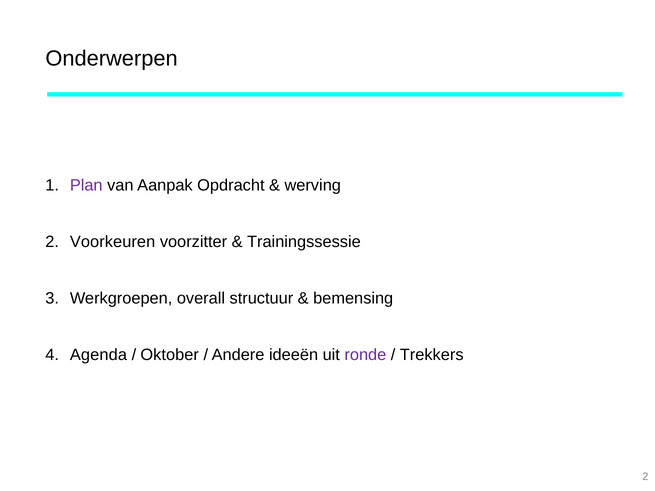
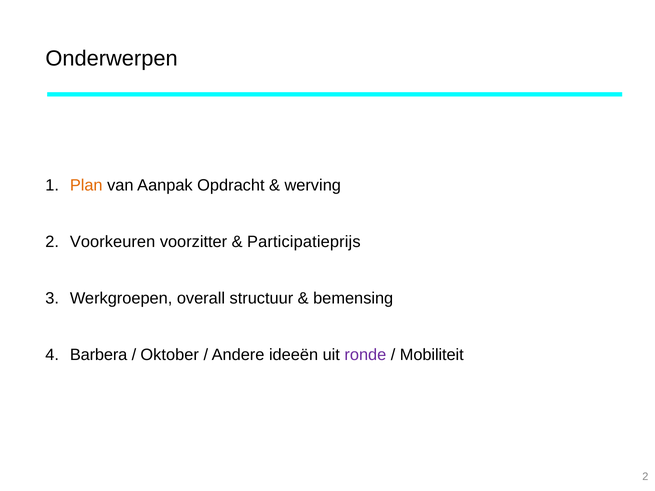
Plan colour: purple -> orange (86, 186)
Trainingssessie: Trainingssessie -> Participatieprijs (304, 242)
Agenda: Agenda -> Barbera (99, 355)
Trekkers: Trekkers -> Mobiliteit (432, 355)
